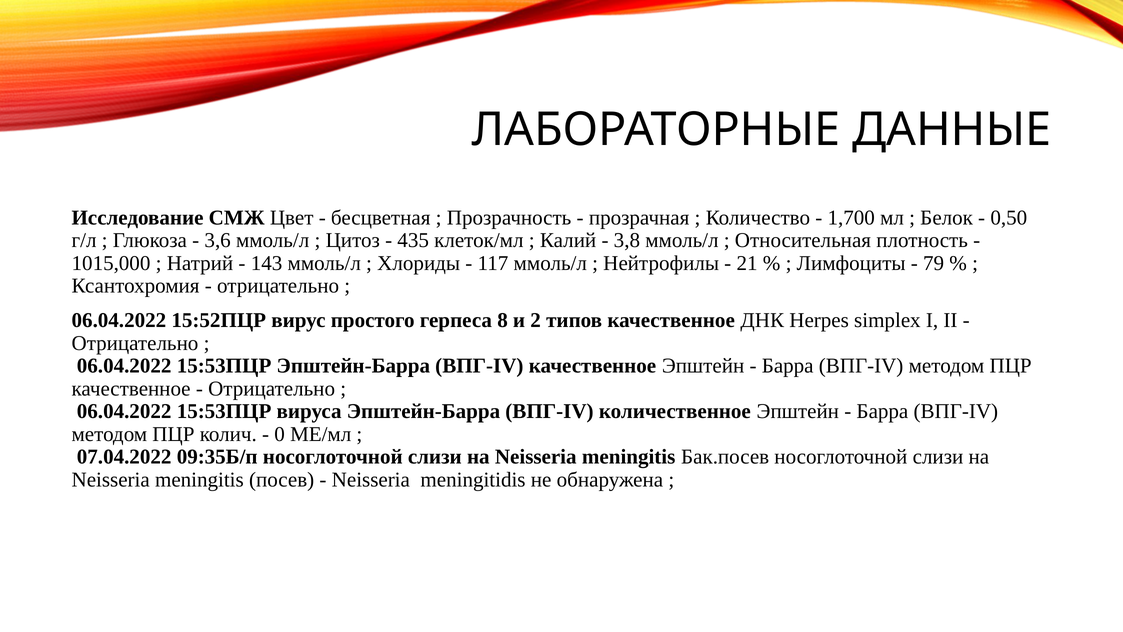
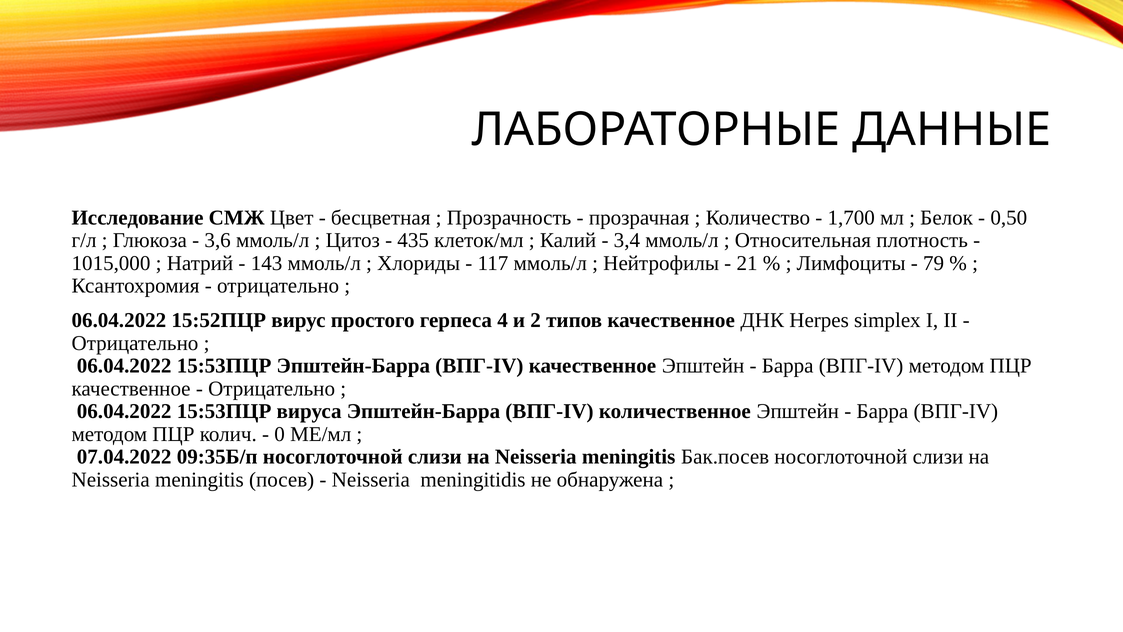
3,8: 3,8 -> 3,4 (627, 240)
8: 8 -> 4 (503, 320)
